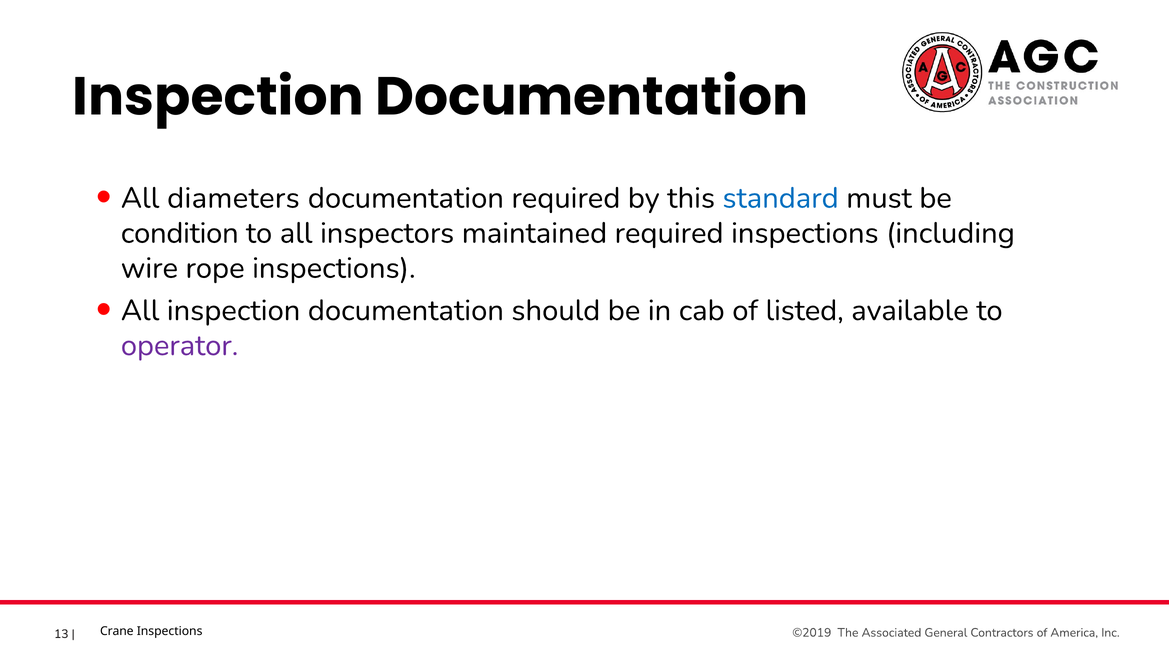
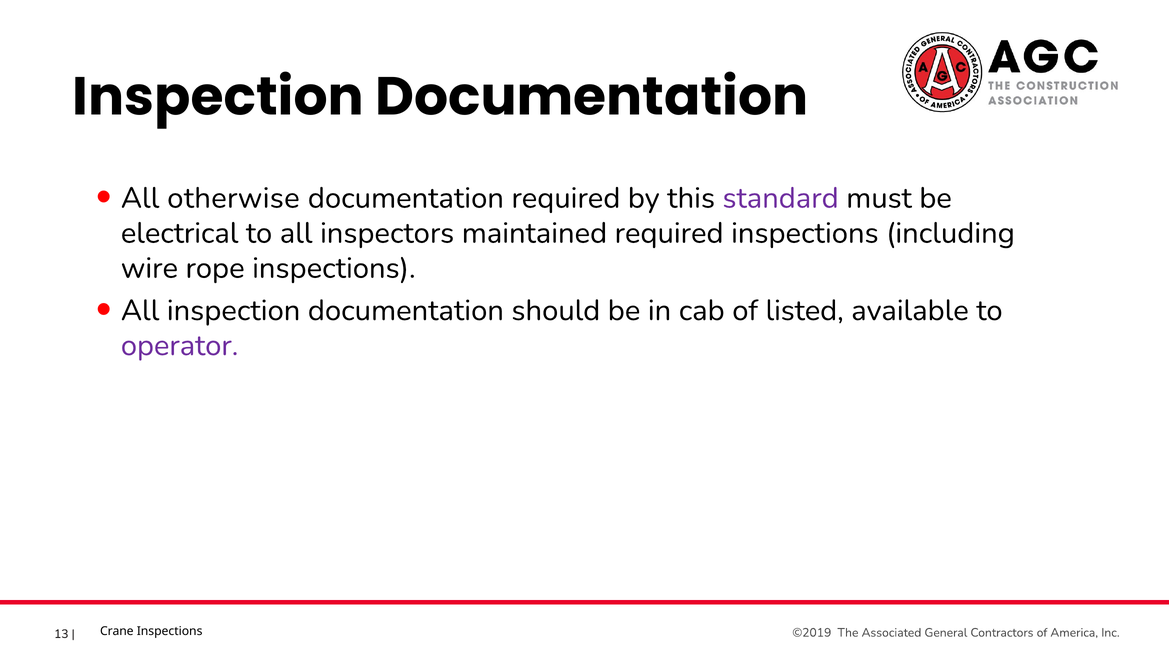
diameters: diameters -> otherwise (233, 198)
standard colour: blue -> purple (781, 198)
condition: condition -> electrical (180, 233)
